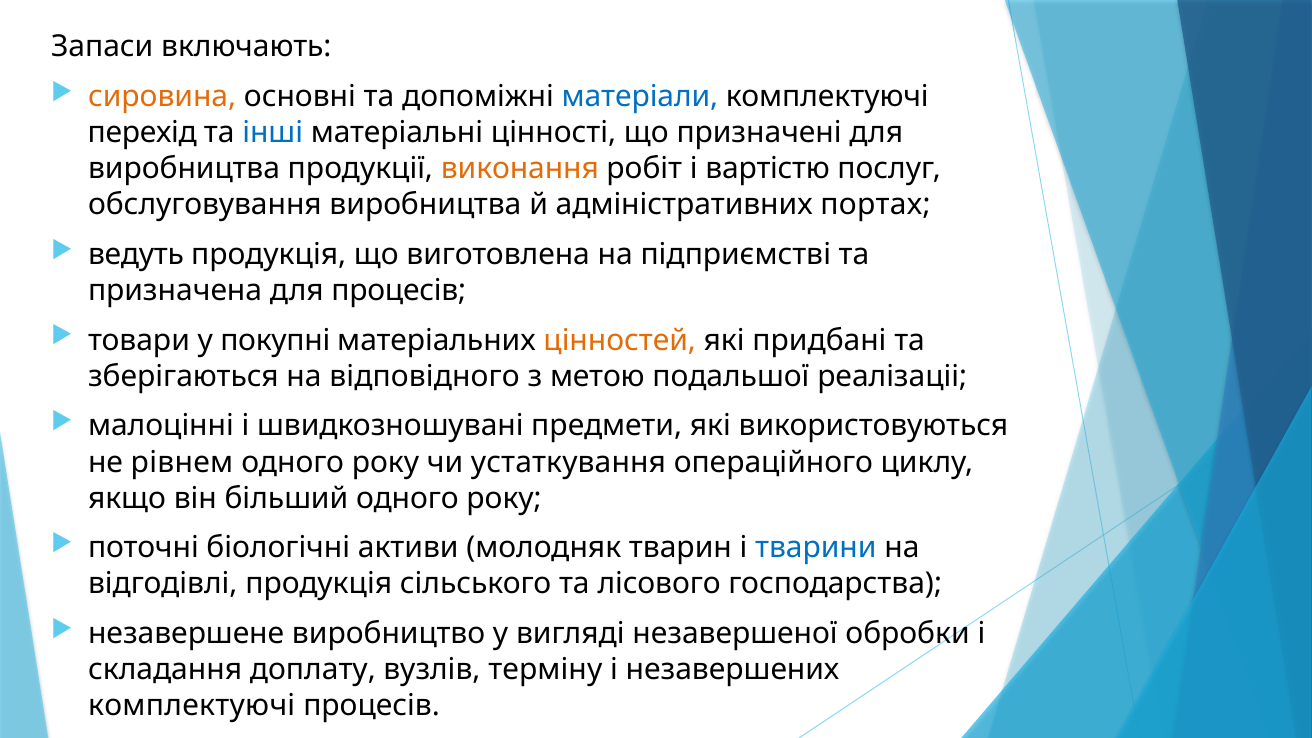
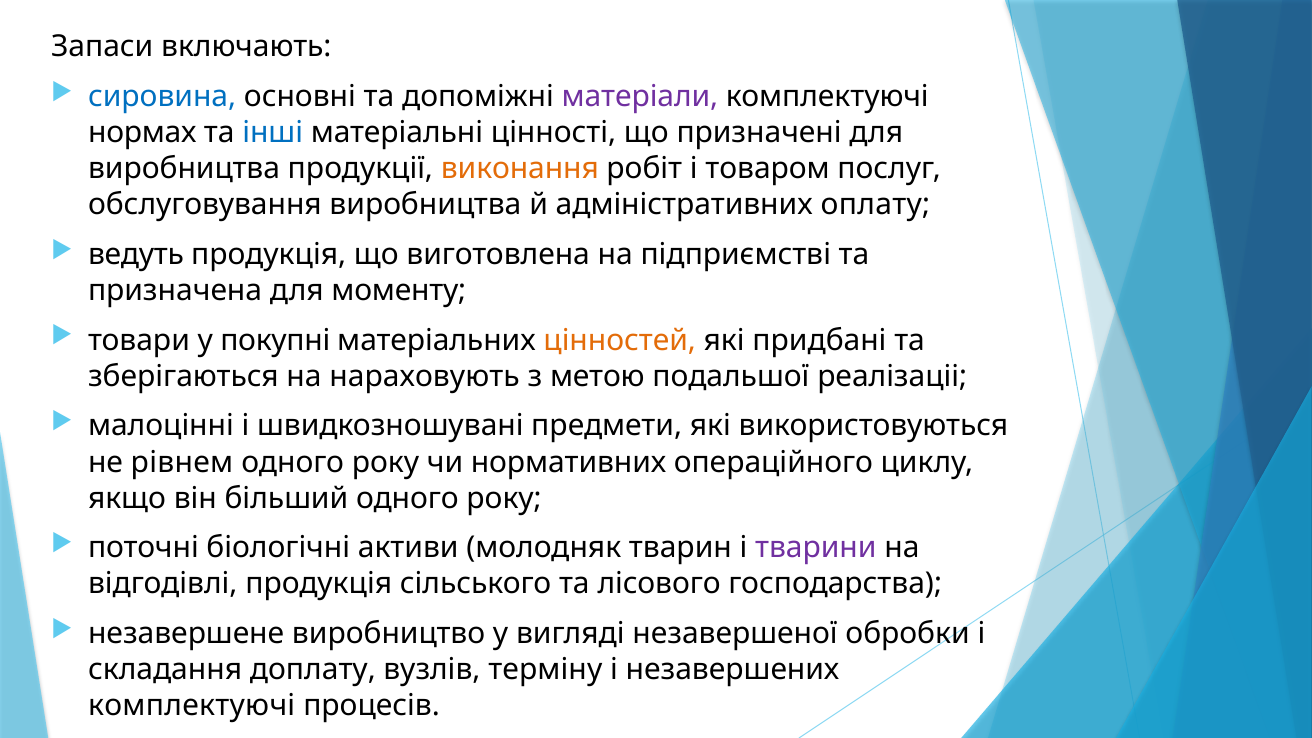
сировина colour: orange -> blue (162, 96)
матерiали colour: blue -> purple (640, 96)
перехід: перехід -> нормах (142, 133)
вартістю: вартістю -> товаром (768, 169)
портах: портах -> оплату (876, 205)
для процесiв: процесiв -> моменту (399, 290)
відповідного: відповідного -> нараховують (425, 376)
устаткування: устаткування -> нормативних (569, 462)
тварини colour: blue -> purple (816, 548)
